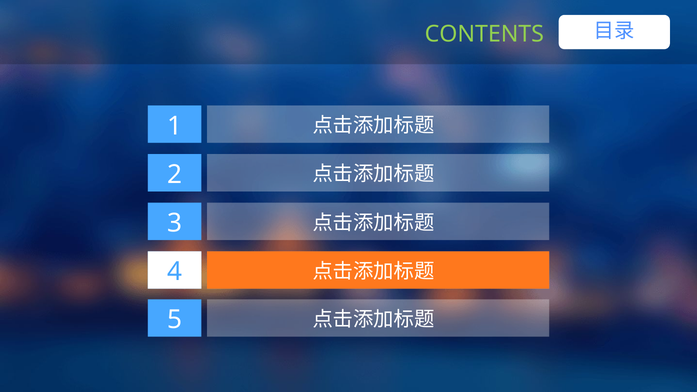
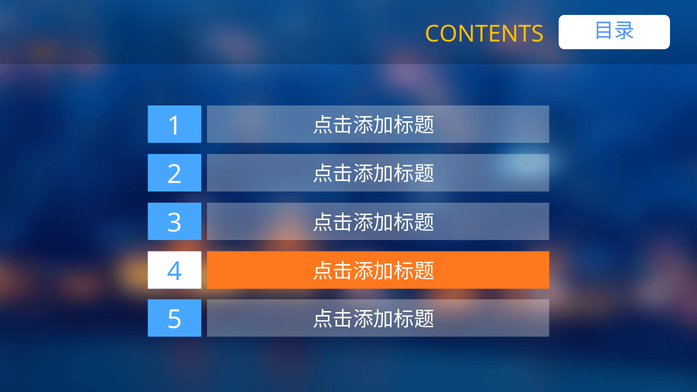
CONTENTS colour: light green -> yellow (484, 34)
